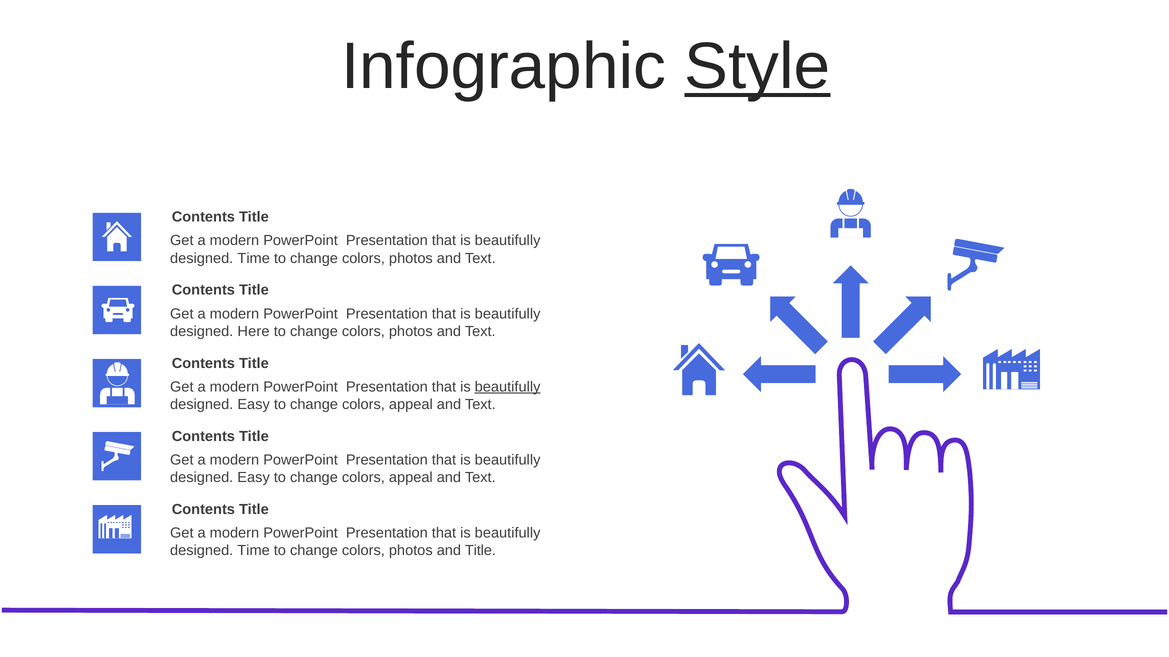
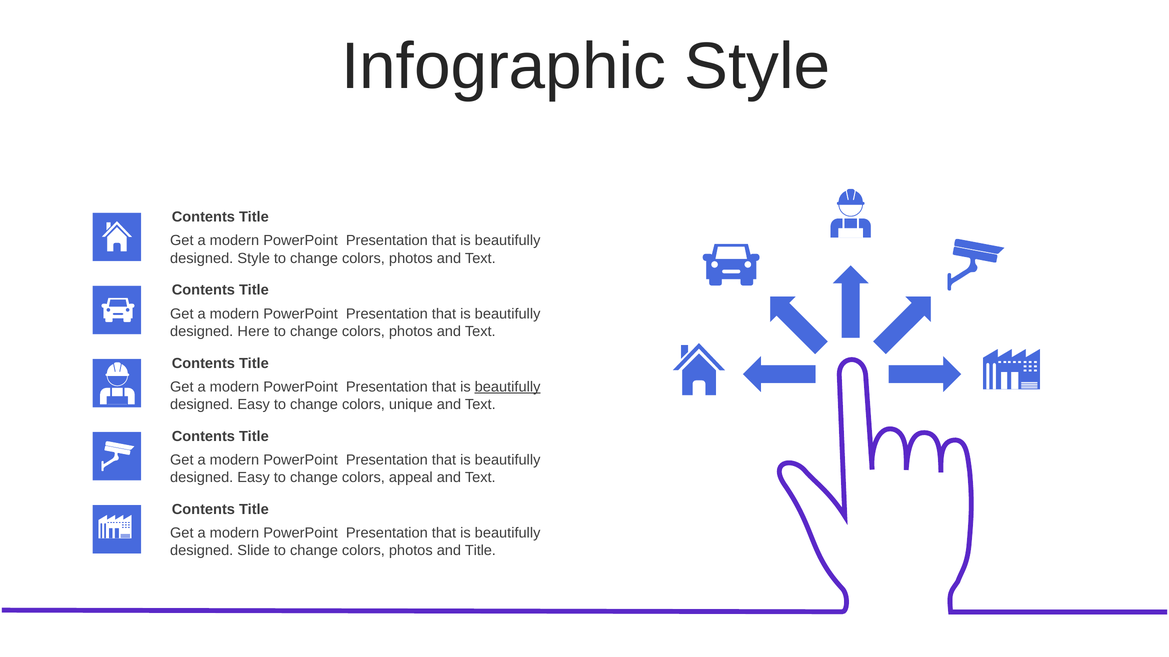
Style underline: present -> none (757, 67)
Time: Time -> Style (254, 258)
appeal: appeal -> unique (411, 405)
Time: Time -> Slide (254, 551)
